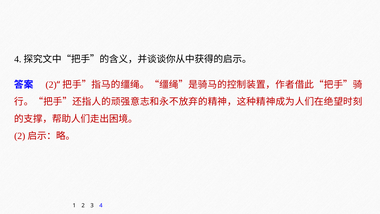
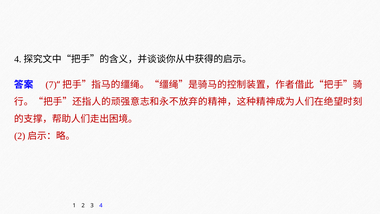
2: 2 -> 7 (51, 85)
